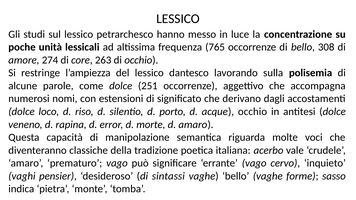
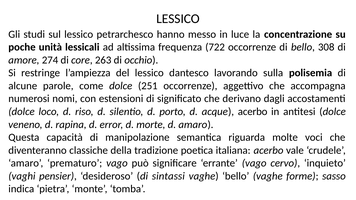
765: 765 -> 722 (215, 47)
acque occhio: occhio -> acerbo (253, 112)
